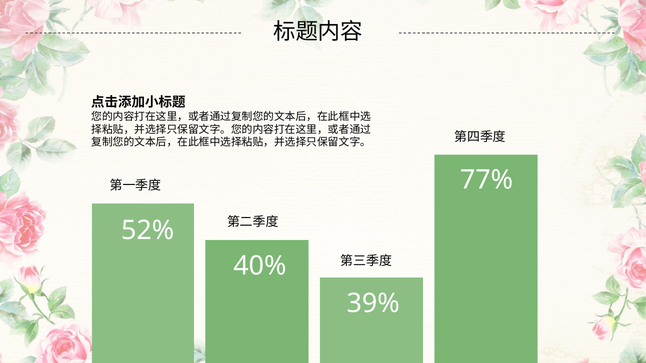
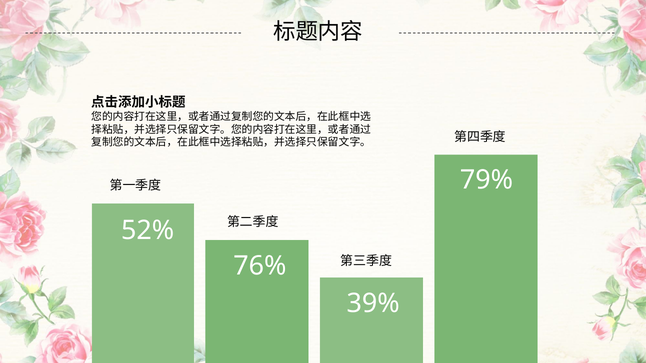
77%: 77% -> 79% (487, 180)
40%: 40% -> 76% (260, 266)
